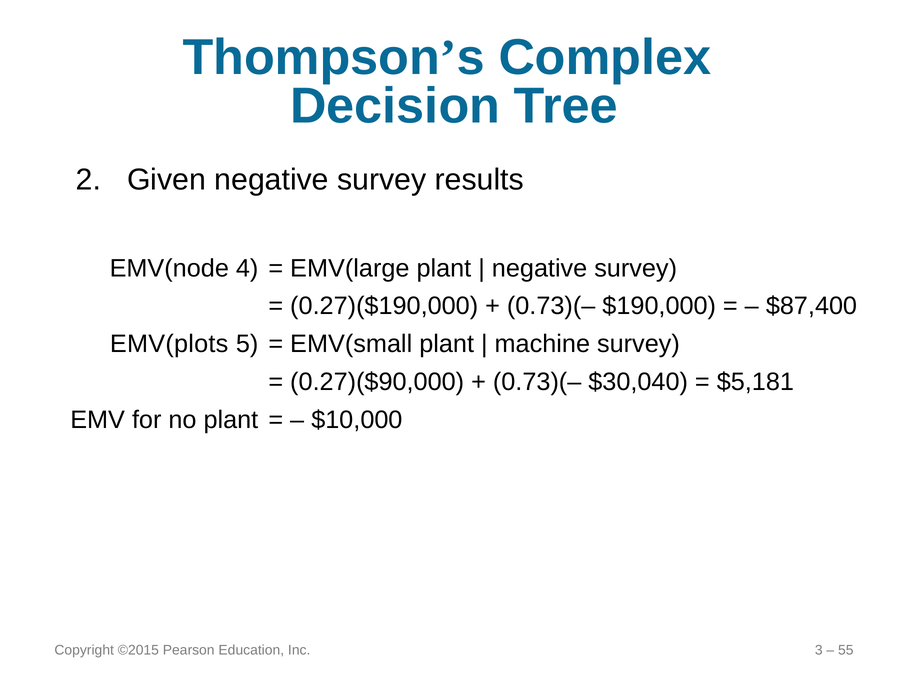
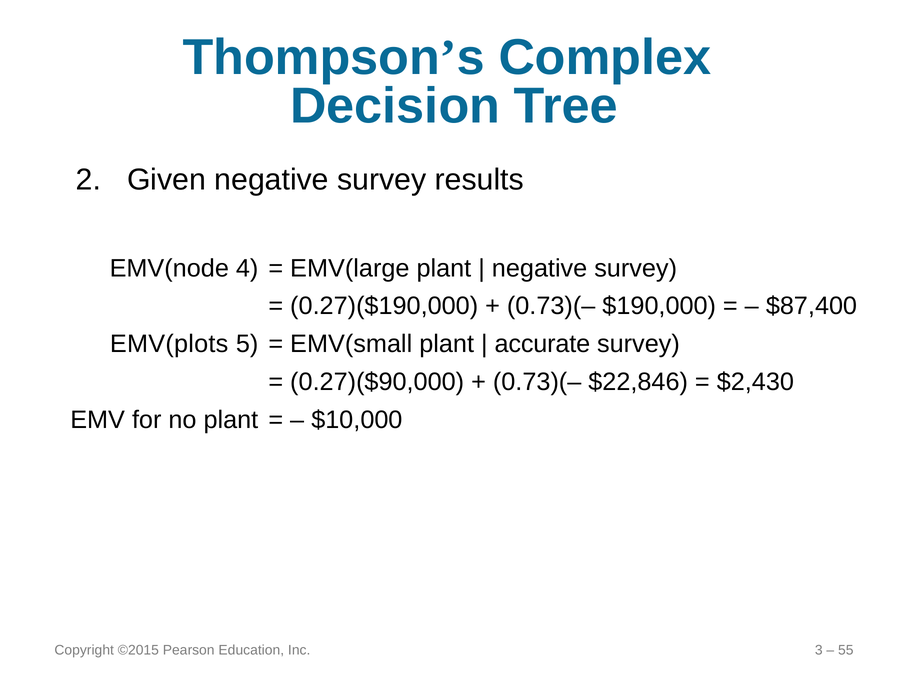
machine: machine -> accurate (542, 344)
$30,040: $30,040 -> $22,846 (638, 382)
$5,181: $5,181 -> $2,430 (755, 382)
